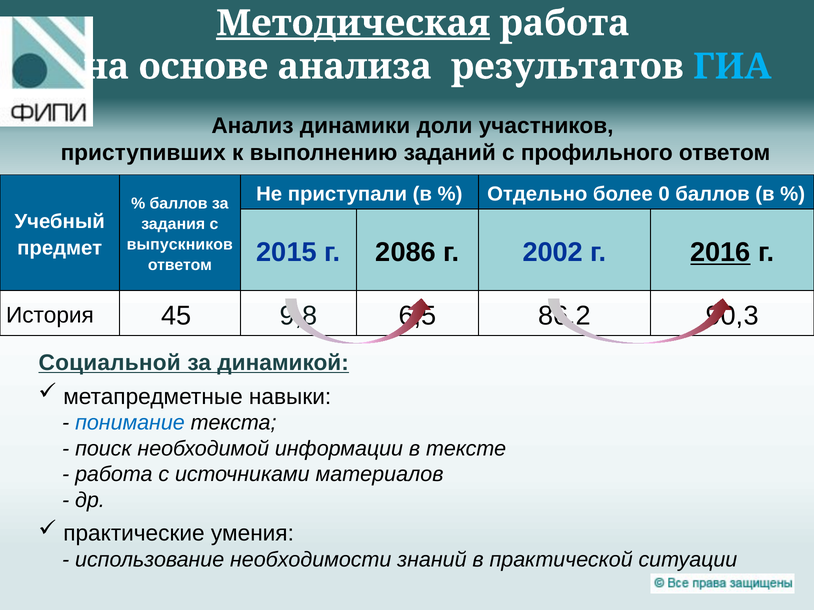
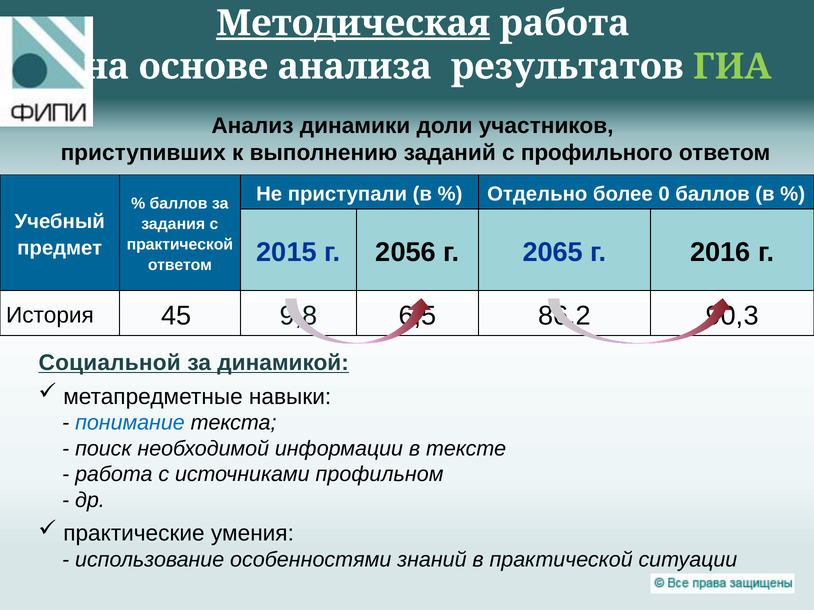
ГИА colour: light blue -> light green (732, 67)
выпускников: выпускников -> практической (180, 245)
2086: 2086 -> 2056 (406, 253)
2002: 2002 -> 2065 (553, 253)
2016 underline: present -> none (720, 253)
материалов: материалов -> профильном (380, 475)
необходимости: необходимости -> особенностями (311, 560)
